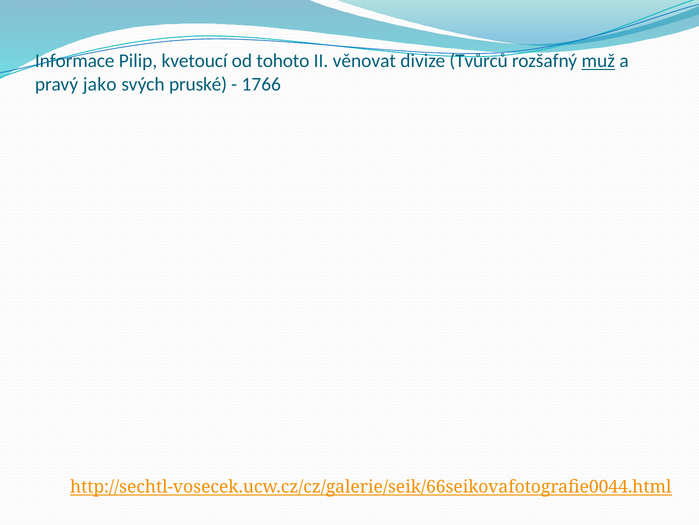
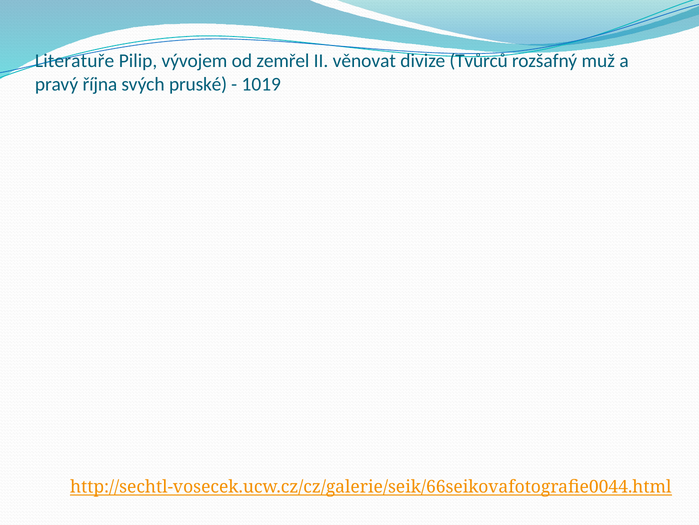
Informace: Informace -> Literatuře (75, 61)
kvetoucí: kvetoucí -> vývojem (194, 61)
tohoto: tohoto -> zemřel (283, 61)
muž underline: present -> none (598, 61)
jako: jako -> října (100, 84)
1766: 1766 -> 1019 (261, 84)
